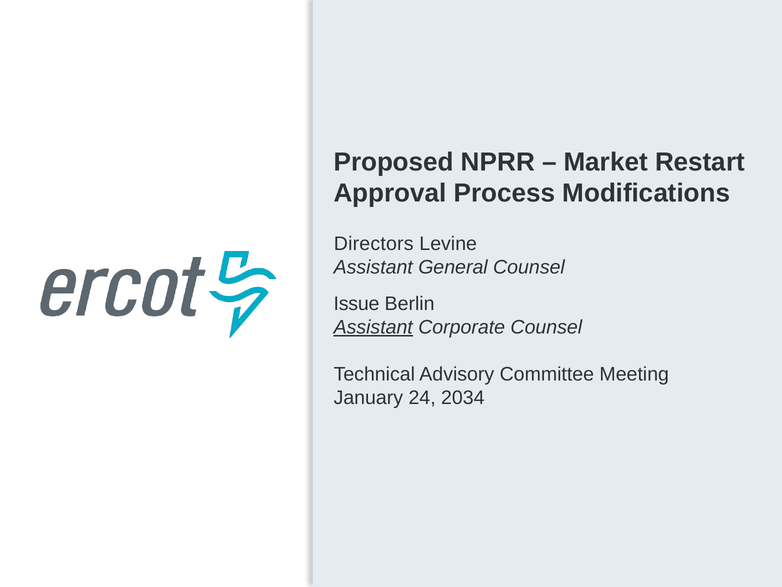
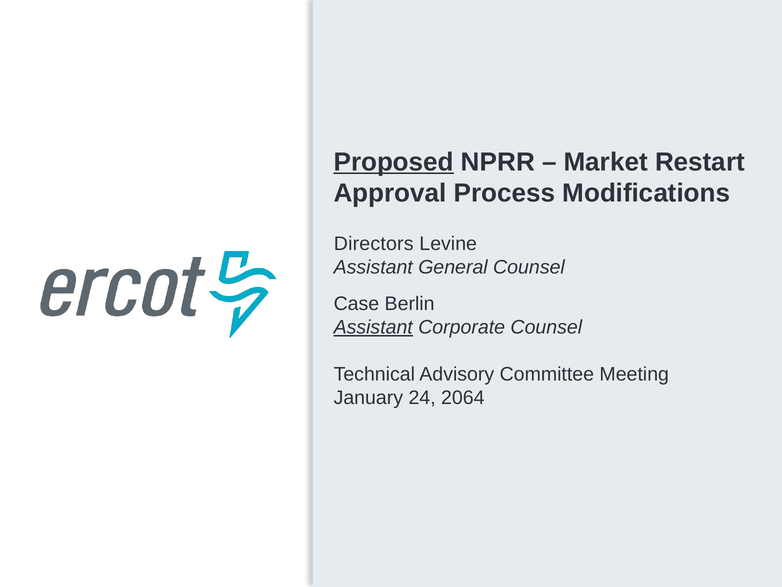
Proposed underline: none -> present (394, 162)
Issue: Issue -> Case (356, 304)
2034: 2034 -> 2064 (463, 397)
